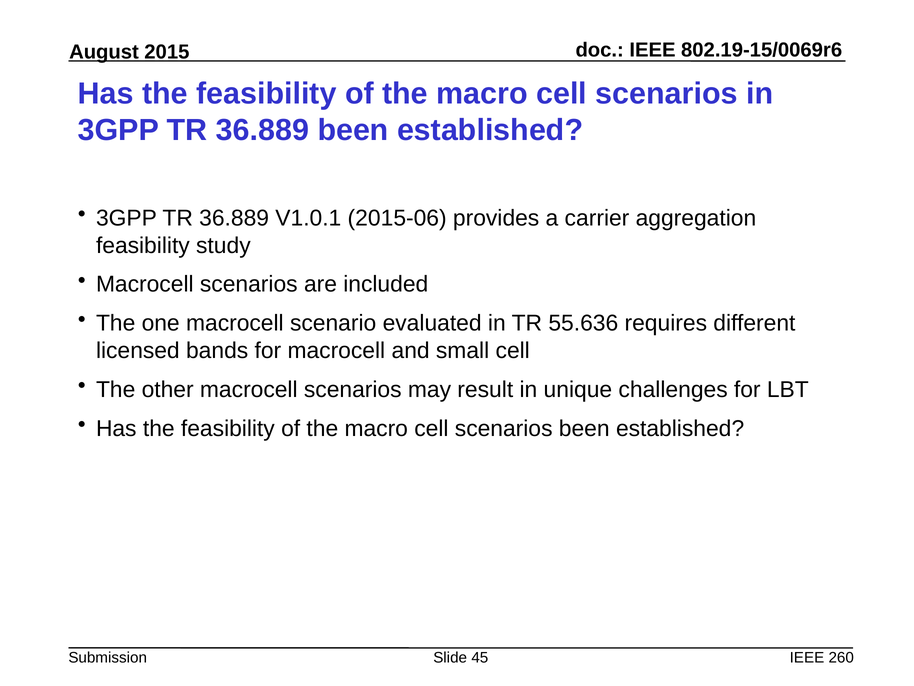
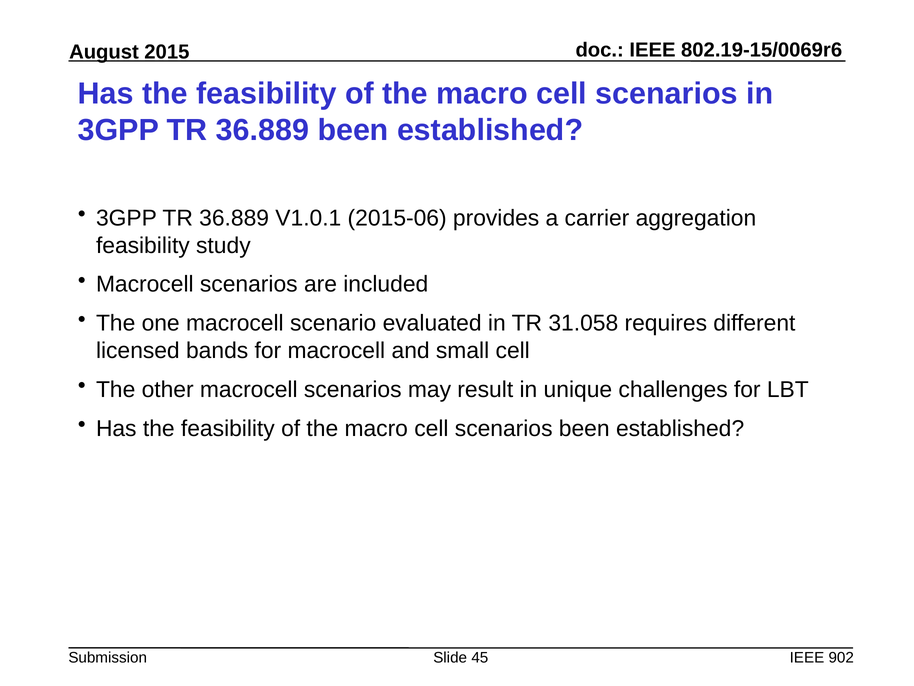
55.636: 55.636 -> 31.058 (583, 323)
260: 260 -> 902 (841, 657)
